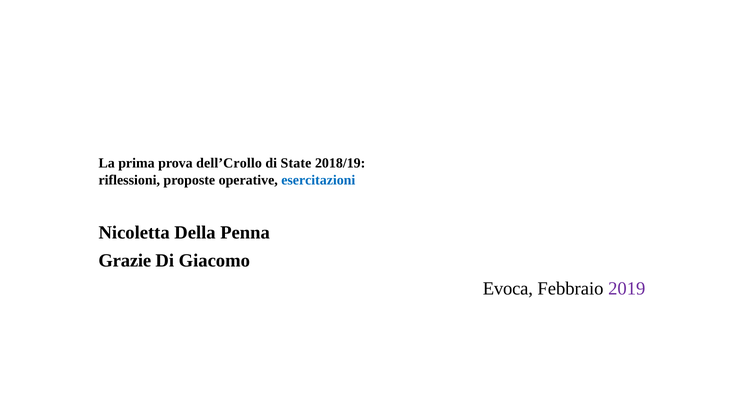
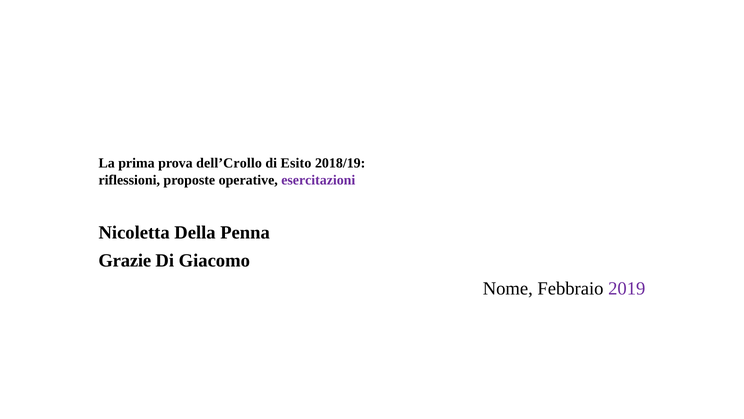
State: State -> Esito (296, 163)
esercitazioni colour: blue -> purple (318, 180)
Evoca: Evoca -> Nome (508, 288)
